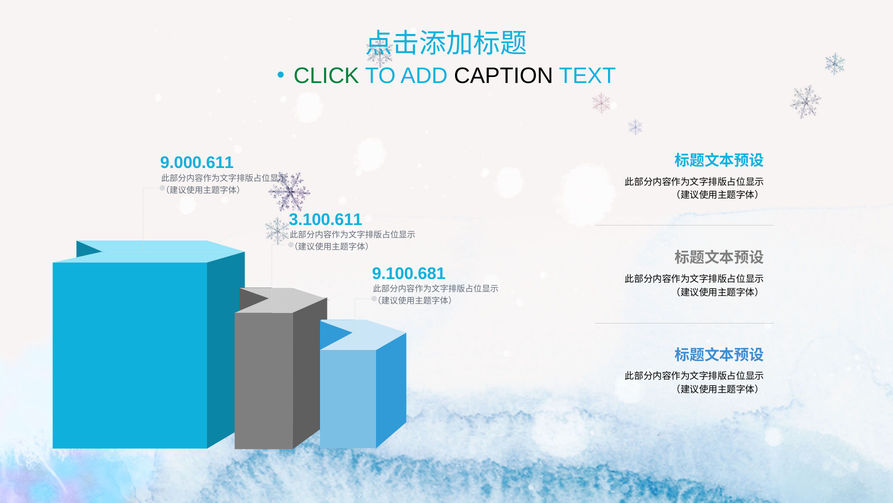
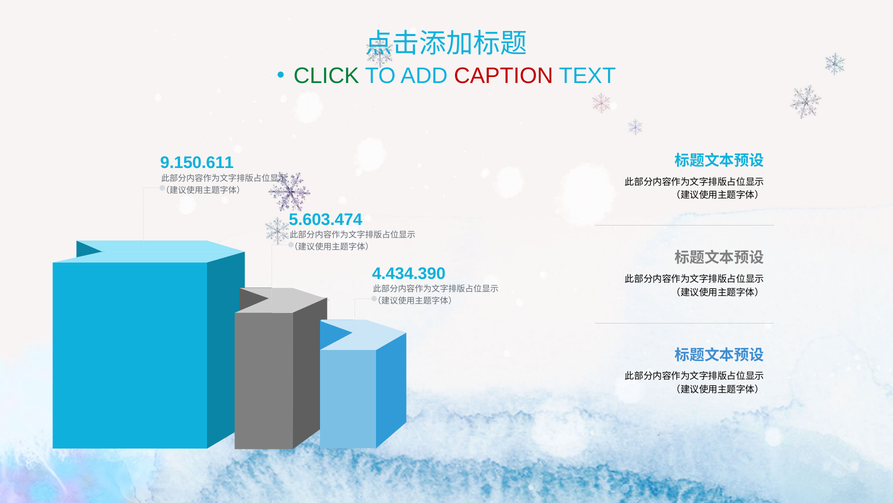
CAPTION colour: black -> red (504, 76)
9.000.611: 9.000.611 -> 9.150.611 (197, 163)
3.100.611: 3.100.611 -> 5.603.474 (326, 219)
9.100.681: 9.100.681 -> 4.434.390 (409, 273)
